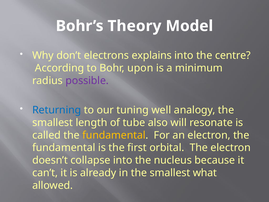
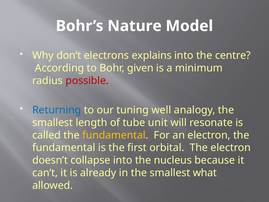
Theory: Theory -> Nature (135, 26)
upon: upon -> given (140, 68)
possible colour: purple -> red (87, 81)
also: also -> unit (158, 122)
